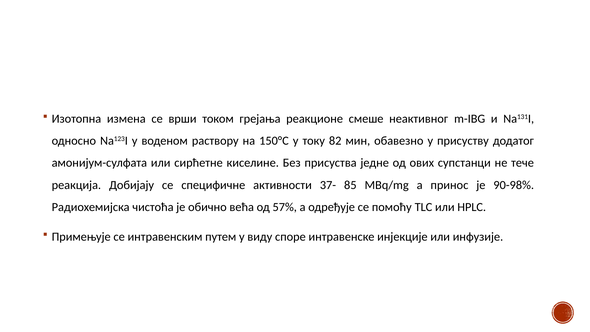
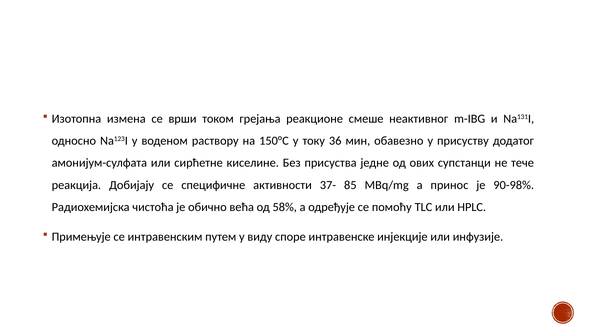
82: 82 -> 36 (335, 141)
57%: 57% -> 58% (285, 207)
